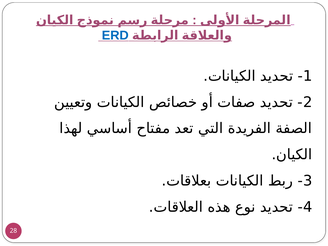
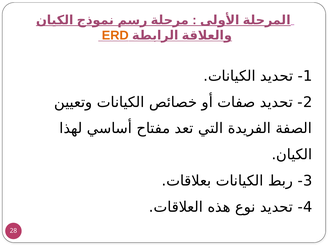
ERD colour: blue -> orange (115, 35)
